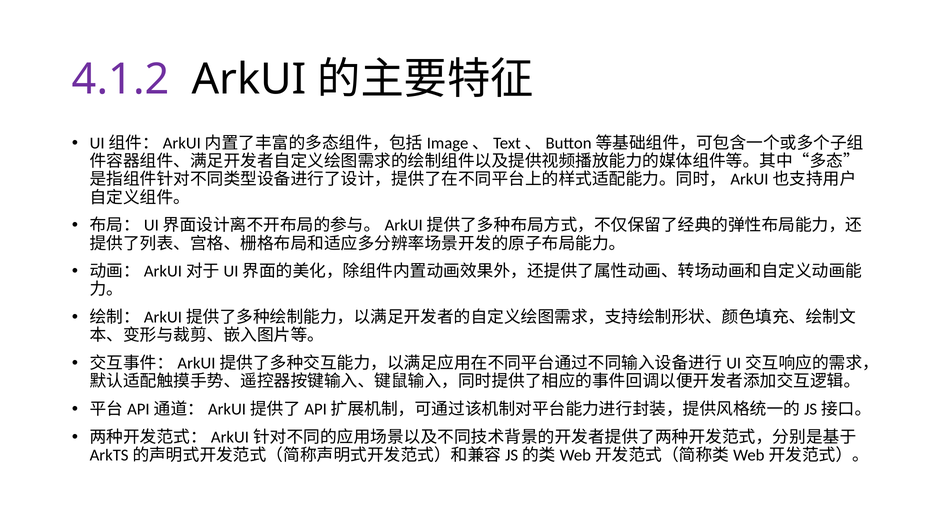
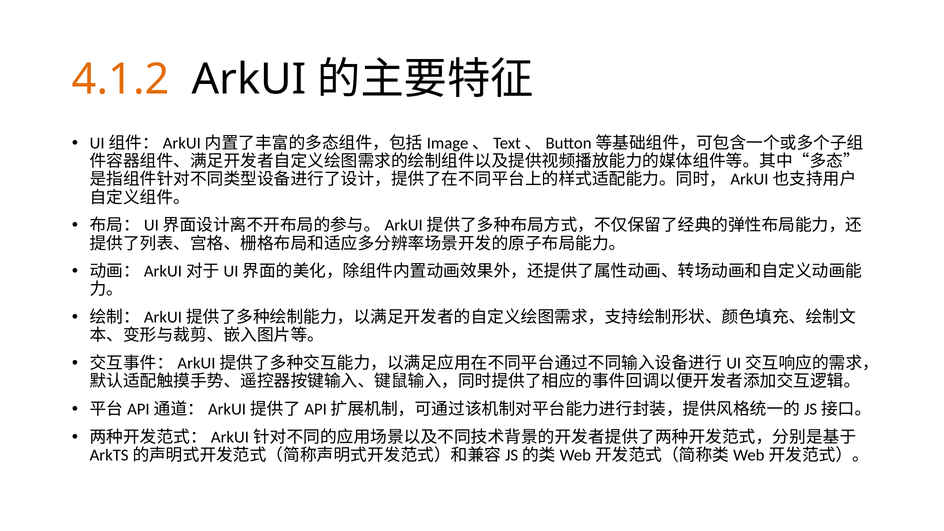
4.1.2 colour: purple -> orange (121, 79)
